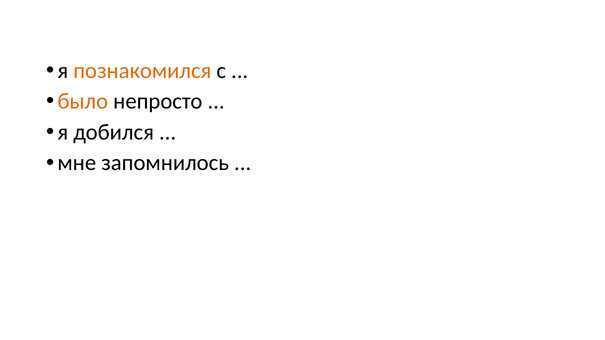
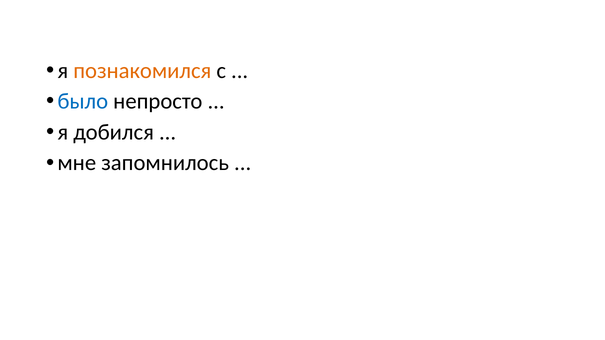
было colour: orange -> blue (83, 101)
